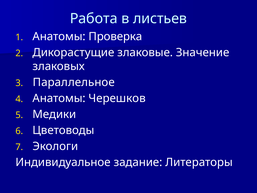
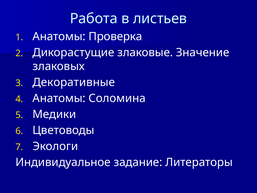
Параллельное: Параллельное -> Декоративные (74, 82)
Черешков: Черешков -> Соломина (117, 98)
